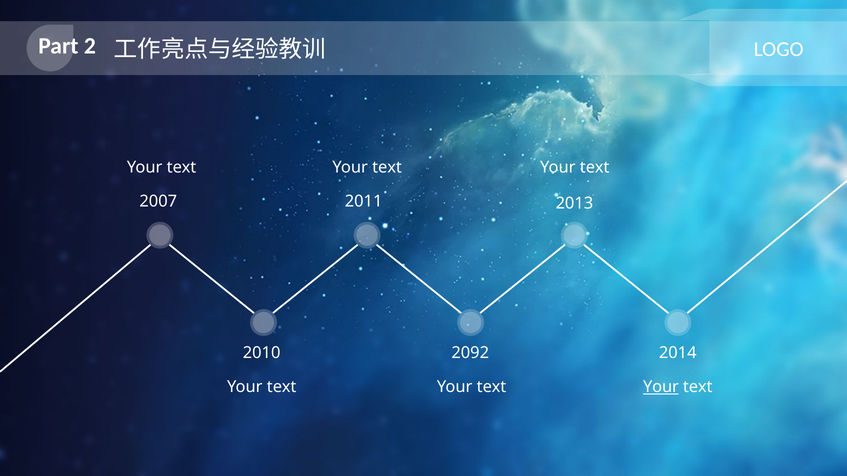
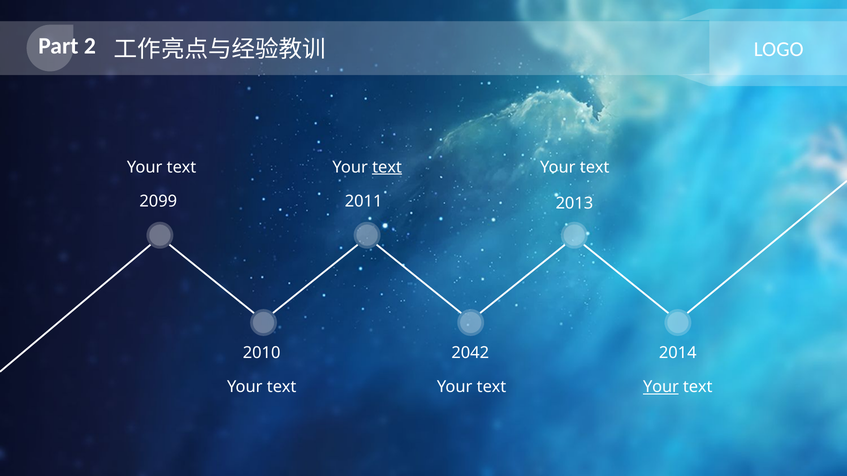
text underline: none -> present (387, 167)
2007: 2007 -> 2099 (158, 201)
2092: 2092 -> 2042 (470, 353)
